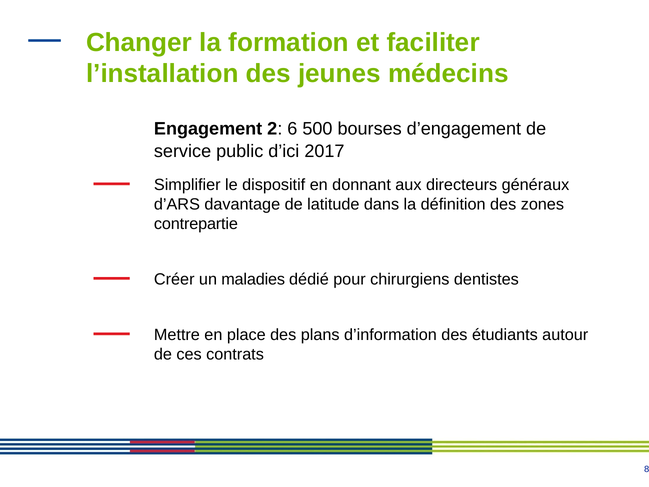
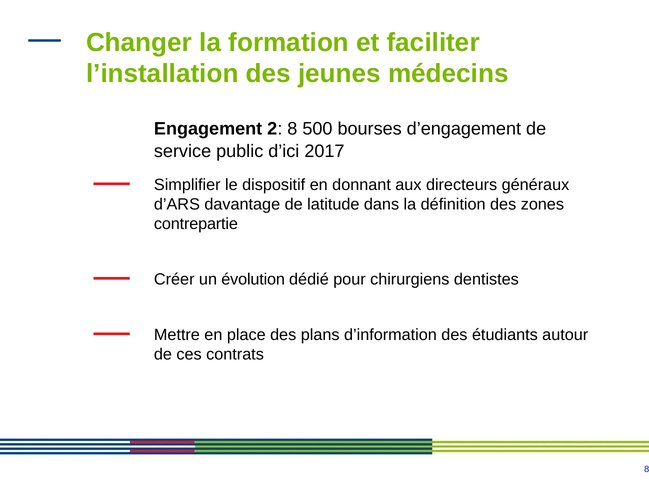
2 6: 6 -> 8 (292, 129)
maladies: maladies -> évolution (253, 279)
